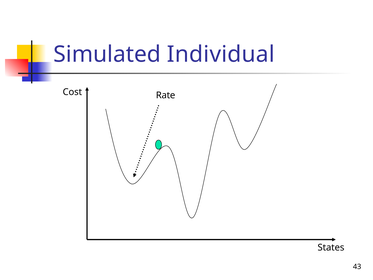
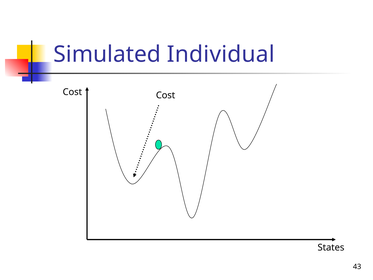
Rate: Rate -> Cost (166, 95)
